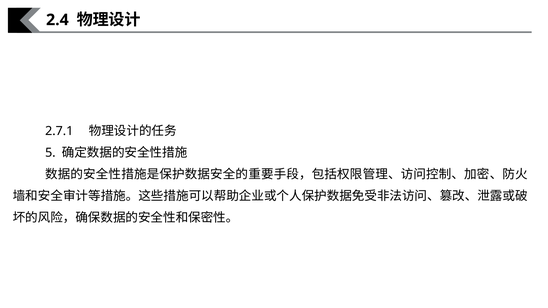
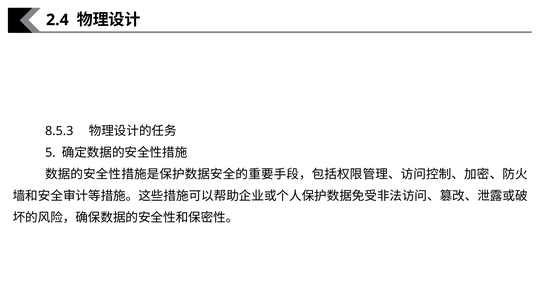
2.7.1: 2.7.1 -> 8.5.3 (59, 131)
